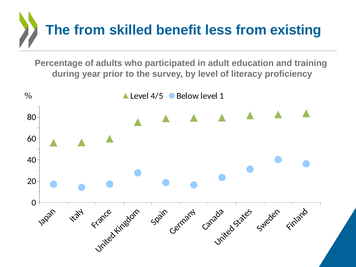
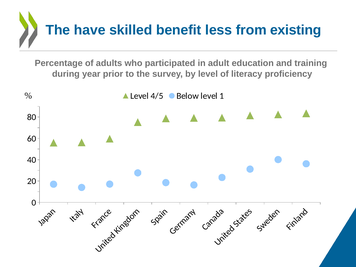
The from: from -> have (90, 30)
